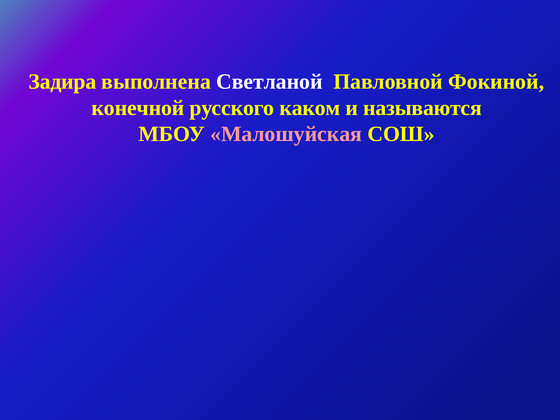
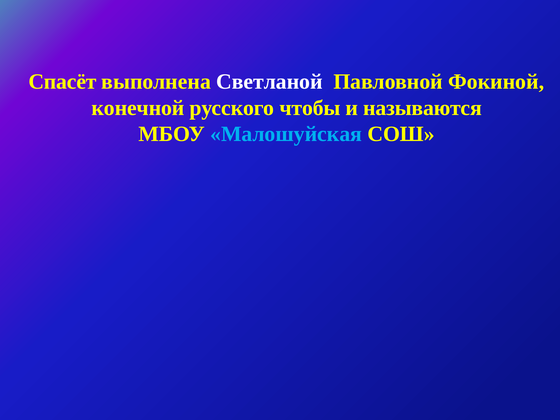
Задира: Задира -> Спасёт (62, 82)
каком: каком -> чтобы (310, 108)
Малошуйская colour: pink -> light blue (286, 134)
